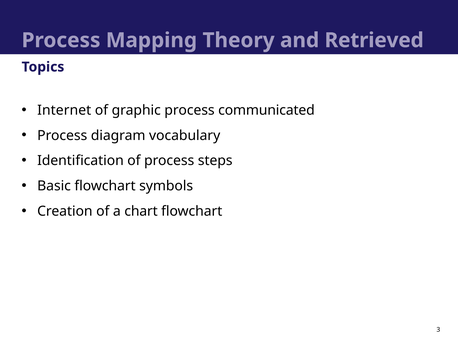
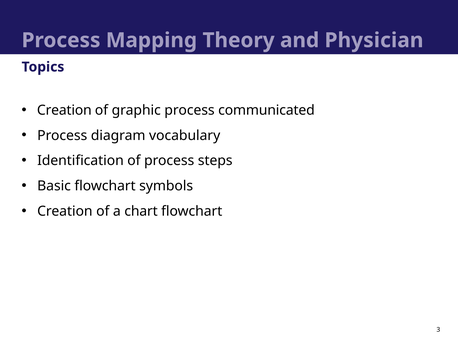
Retrieved: Retrieved -> Physician (374, 40)
Internet: Internet -> Creation (64, 110)
